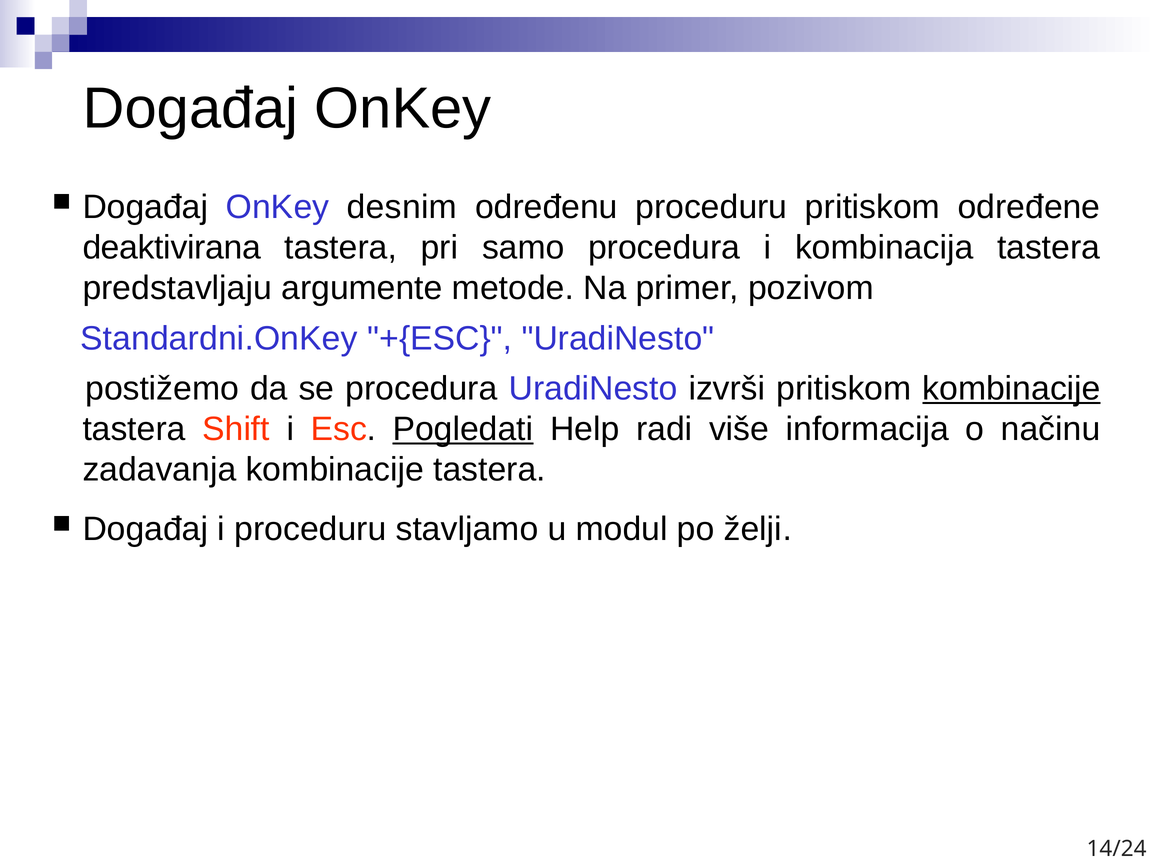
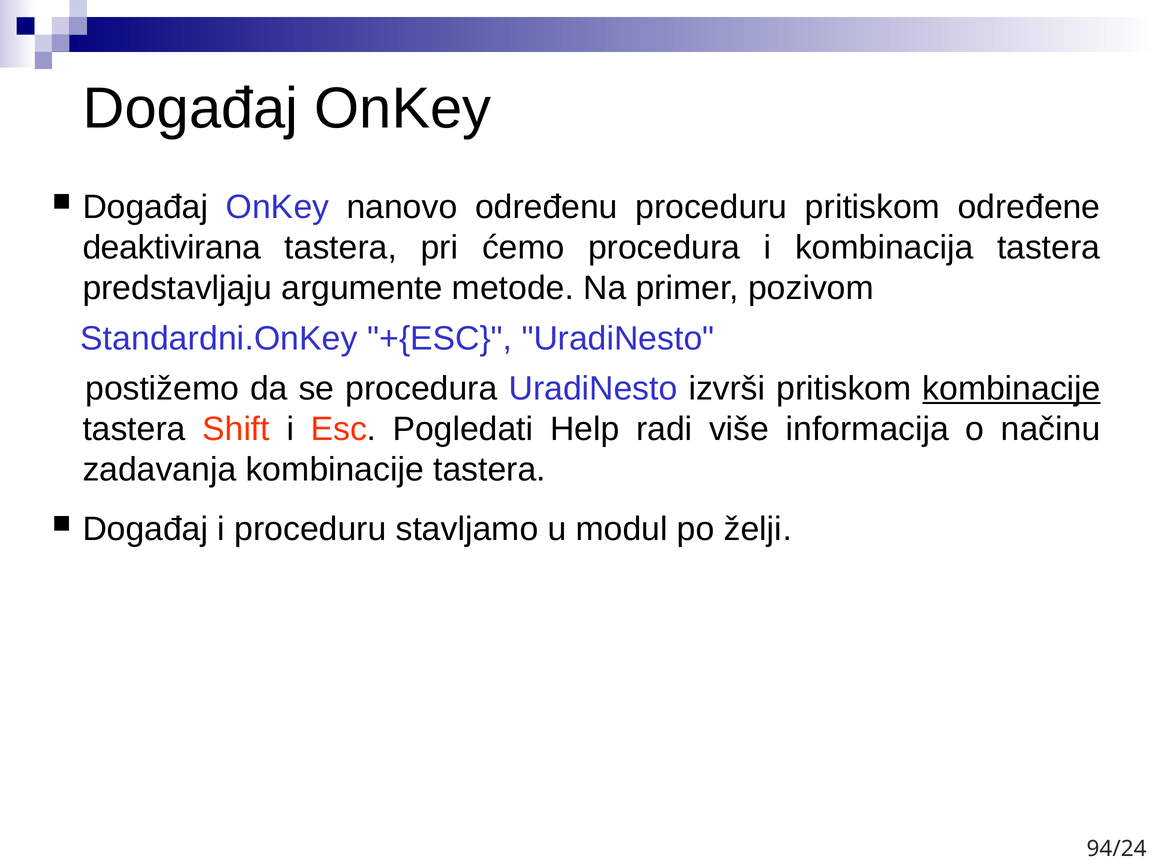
desnim: desnim -> nanovo (402, 207)
samo: samo -> ćemo (523, 248)
Pogledati underline: present -> none (463, 429)
14/24: 14/24 -> 94/24 (1117, 849)
